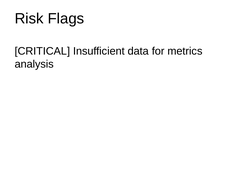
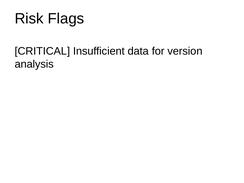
metrics: metrics -> version (185, 51)
